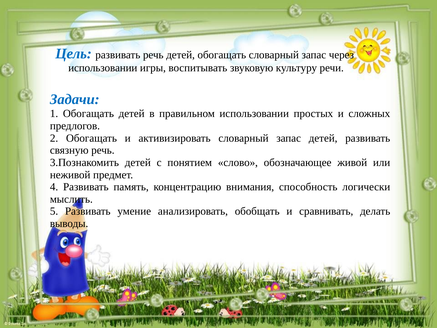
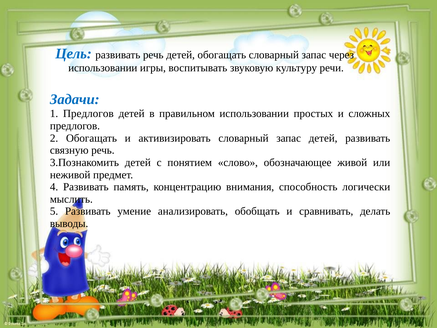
1 Обогащать: Обогащать -> Предлогов (88, 114)
